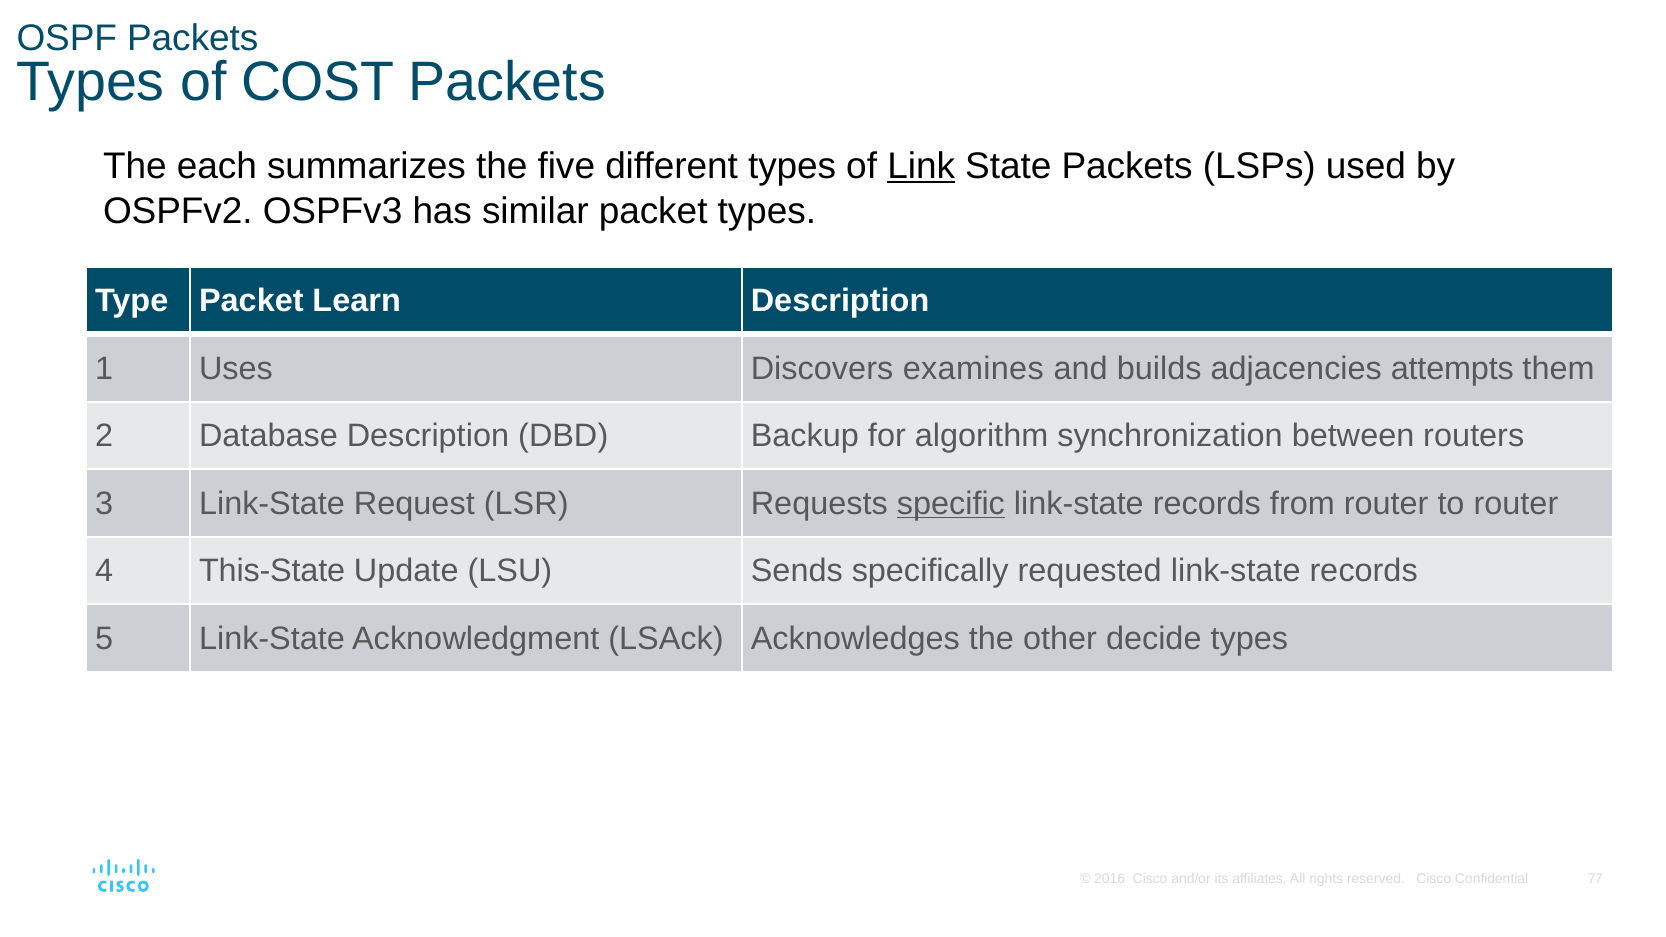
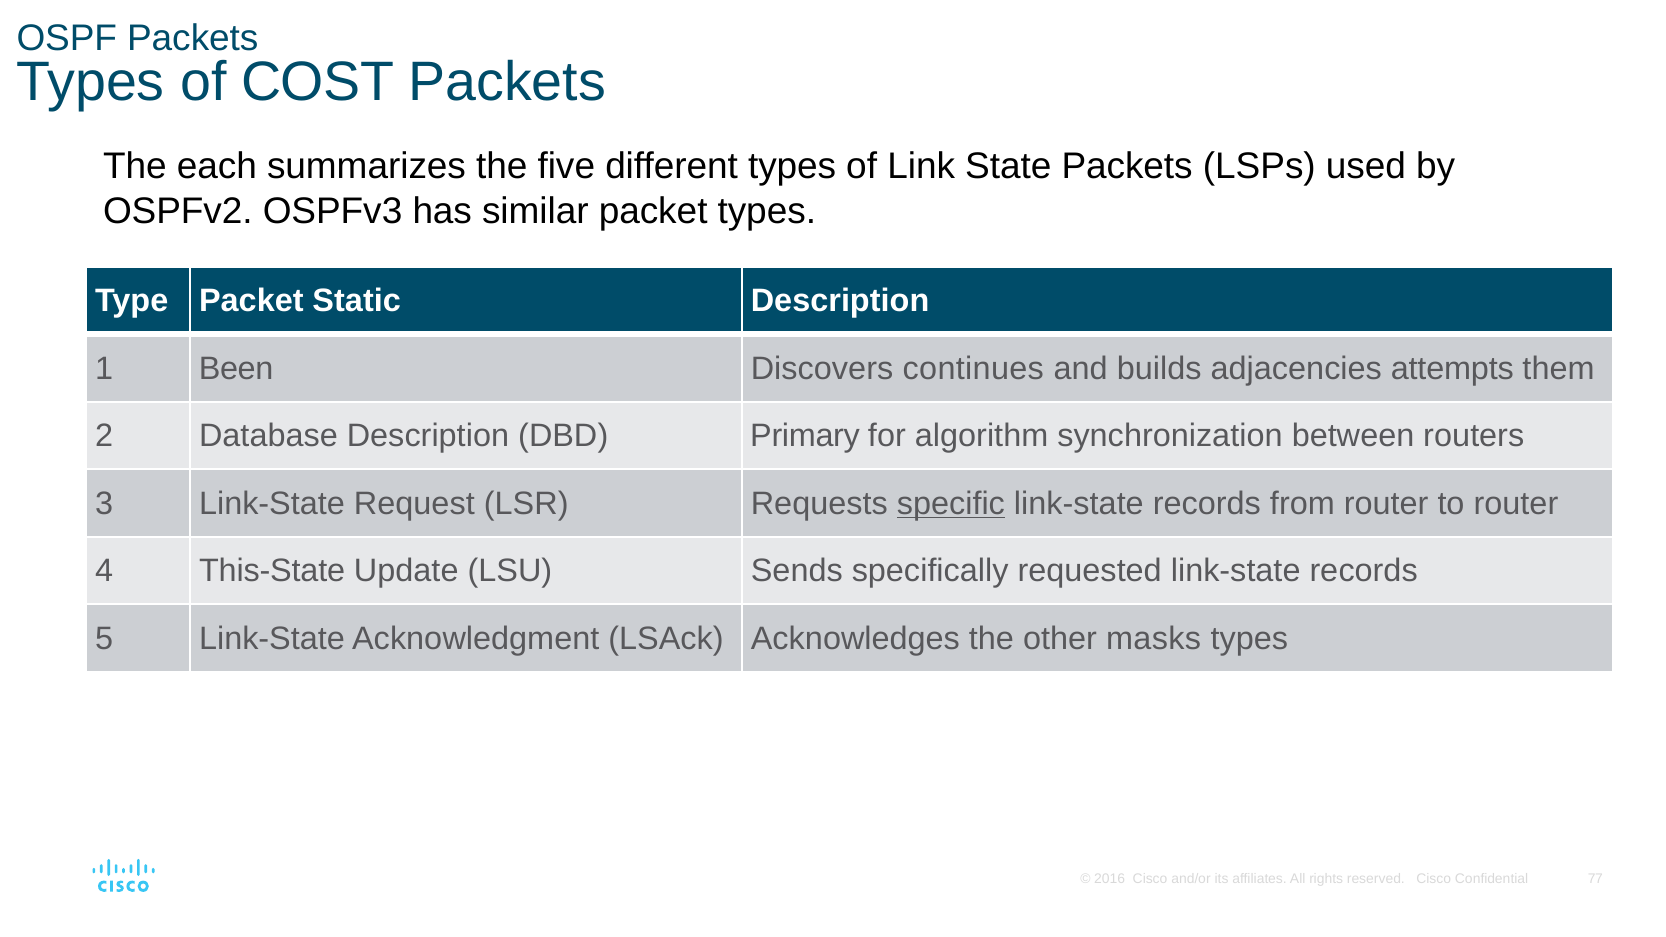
Link underline: present -> none (921, 166)
Learn: Learn -> Static (357, 301)
Uses: Uses -> Been (236, 369)
examines: examines -> continues (973, 369)
Backup: Backup -> Primary (805, 436)
decide: decide -> masks (1154, 639)
